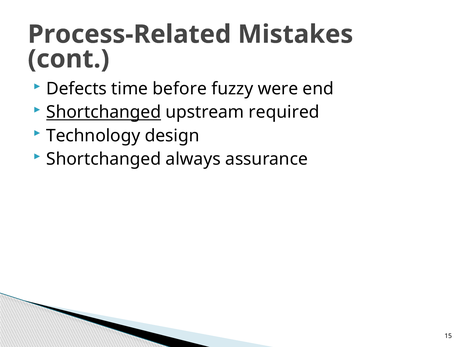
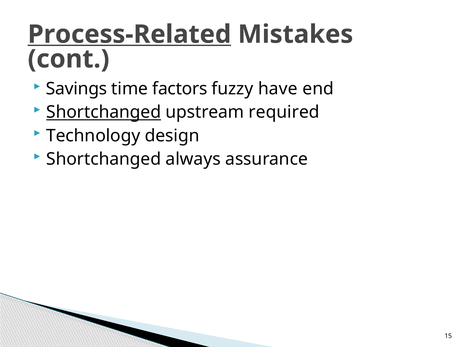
Process-Related underline: none -> present (129, 34)
Defects: Defects -> Savings (77, 89)
before: before -> factors (180, 89)
were: were -> have (278, 89)
